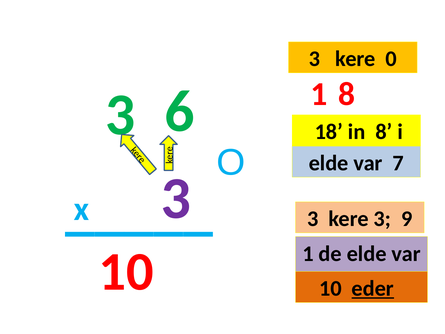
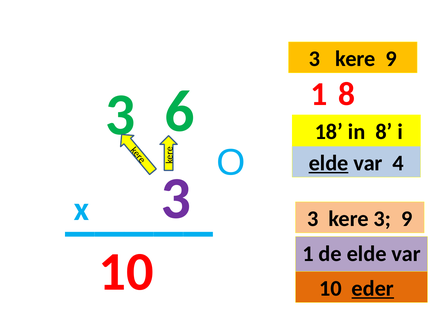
kere 0: 0 -> 9 (391, 59)
elde underline: none -> present (329, 163)
7: 7 -> 4 (398, 163)
